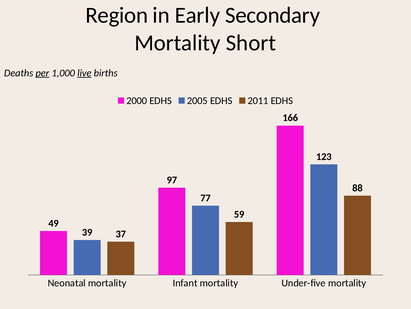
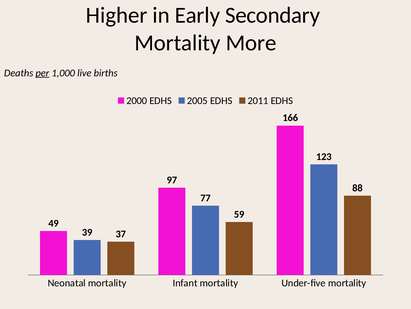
Region: Region -> Higher (117, 15)
Short: Short -> More (251, 43)
live underline: present -> none (84, 73)
